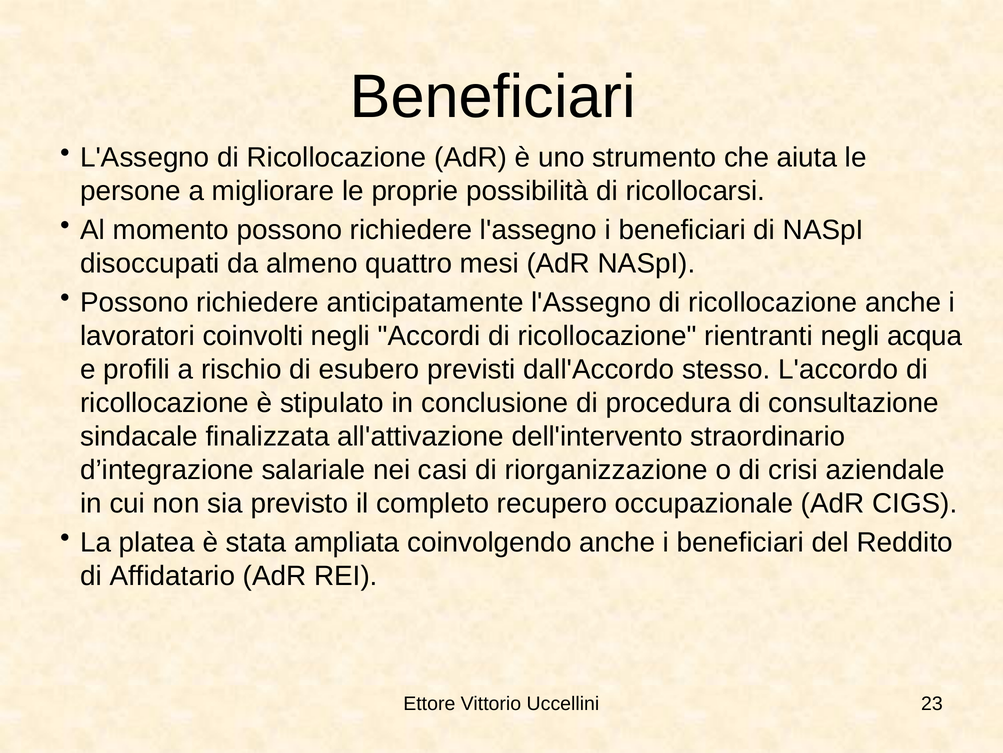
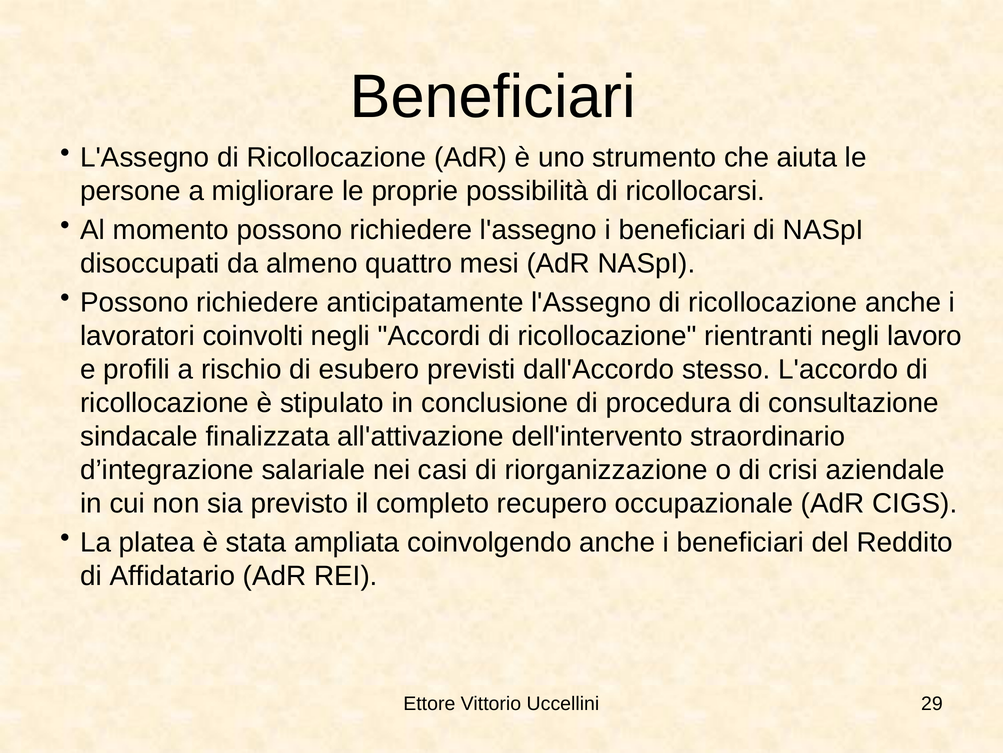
acqua: acqua -> lavoro (925, 336)
23: 23 -> 29 (932, 703)
